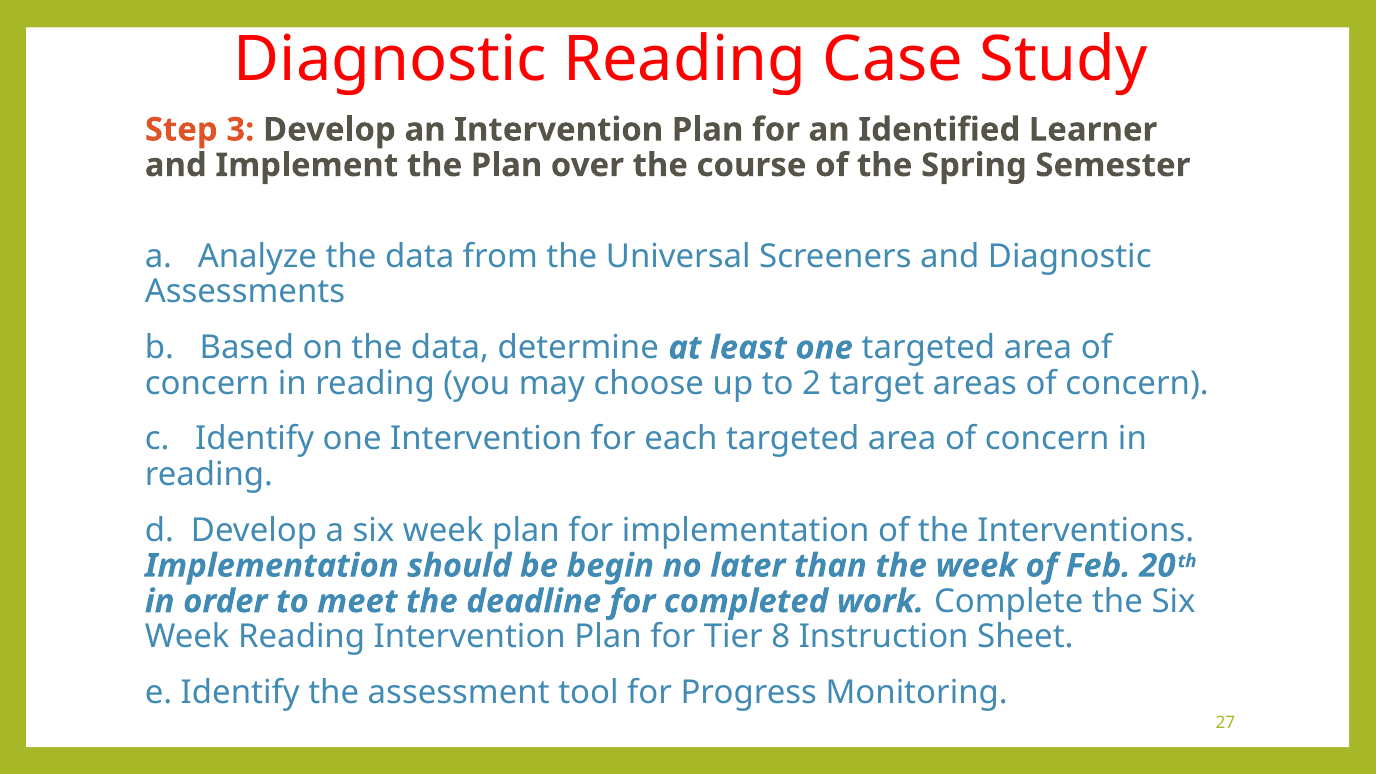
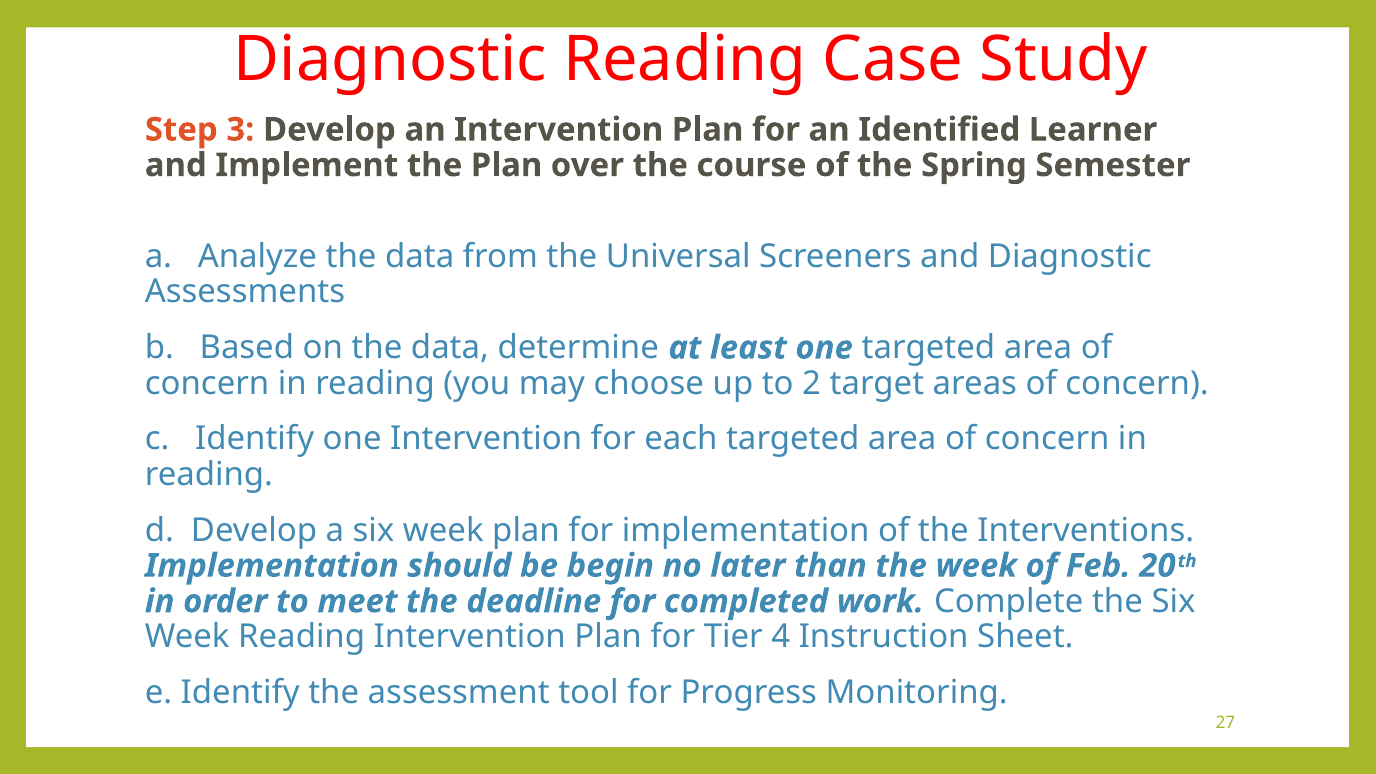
8: 8 -> 4 (781, 637)
